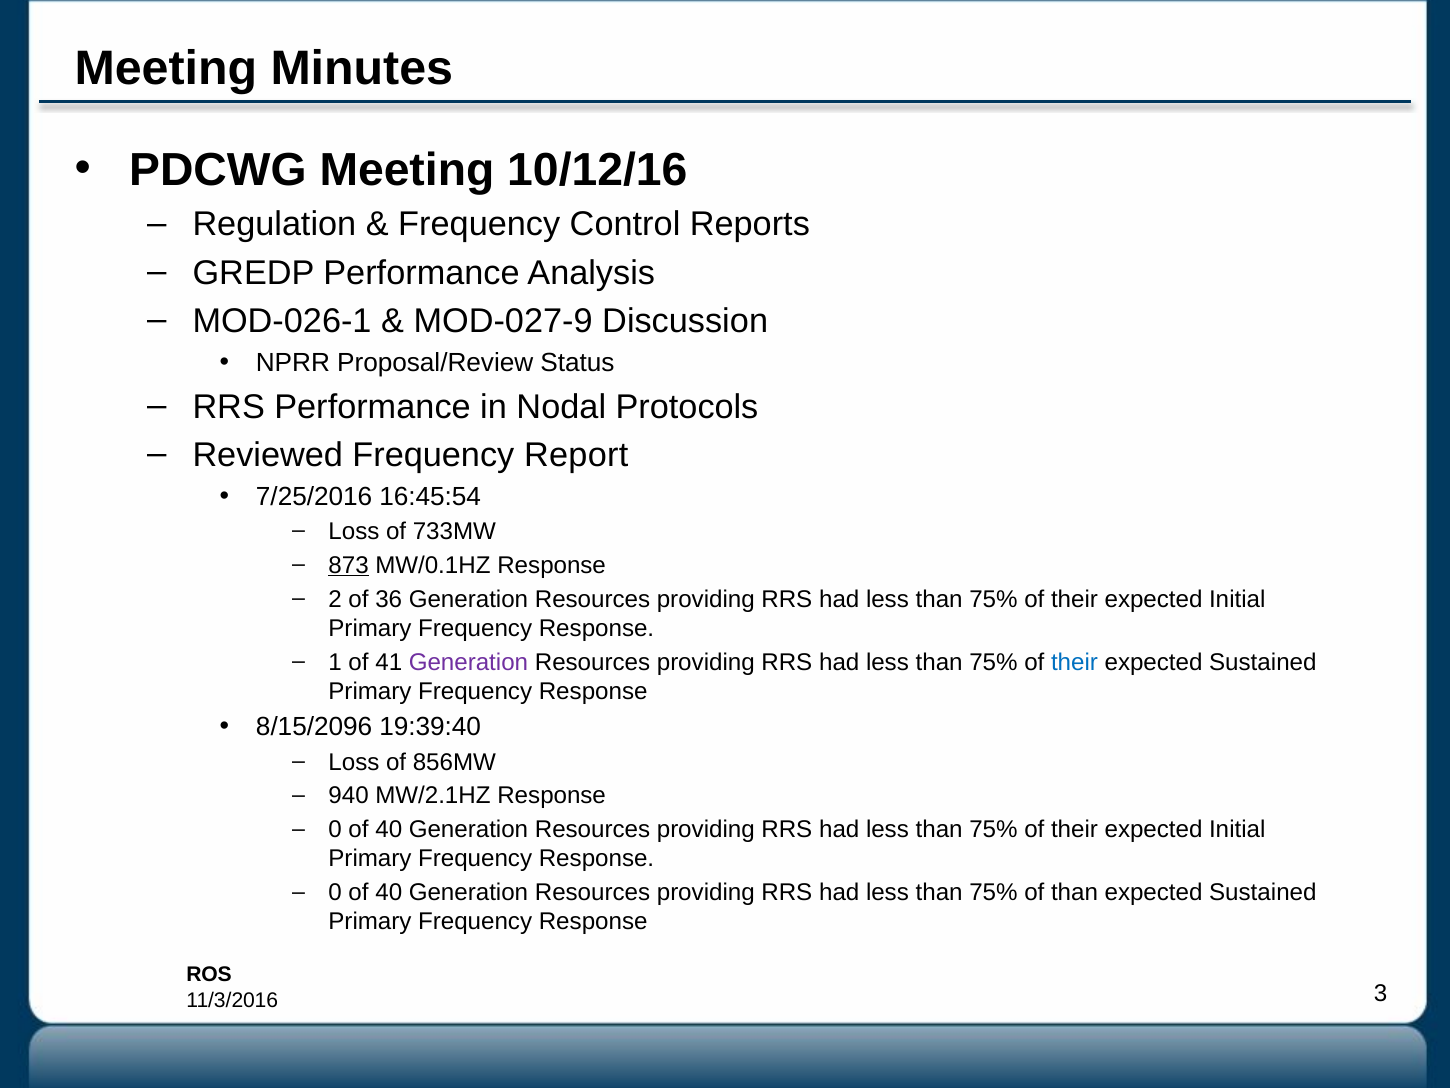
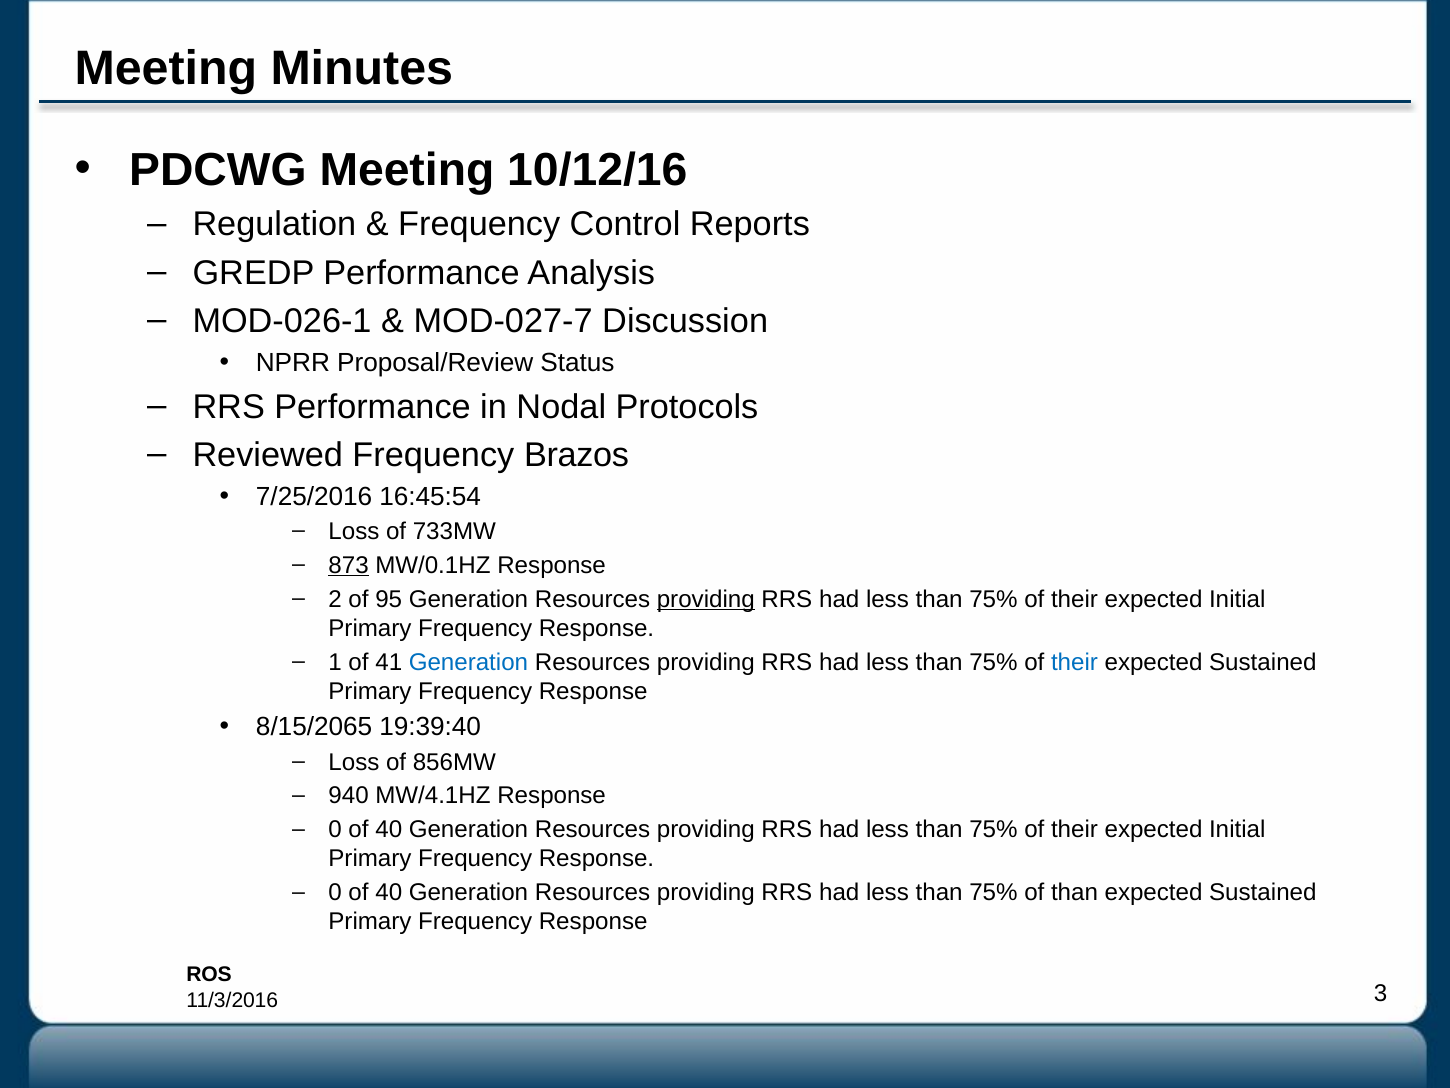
MOD-027-9: MOD-027-9 -> MOD-027-7 (503, 321)
Report: Report -> Brazos (577, 455)
36: 36 -> 95 (389, 599)
providing underline: none -> present (706, 599)
Generation colour: purple -> blue (468, 662)
8/15/2096: 8/15/2096 -> 8/15/2065 (314, 727)
MW/2.1HZ: MW/2.1HZ -> MW/4.1HZ (433, 796)
